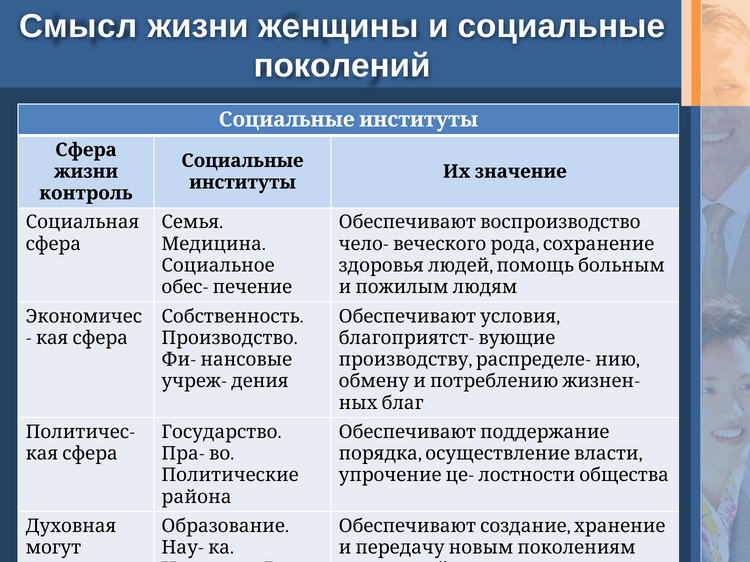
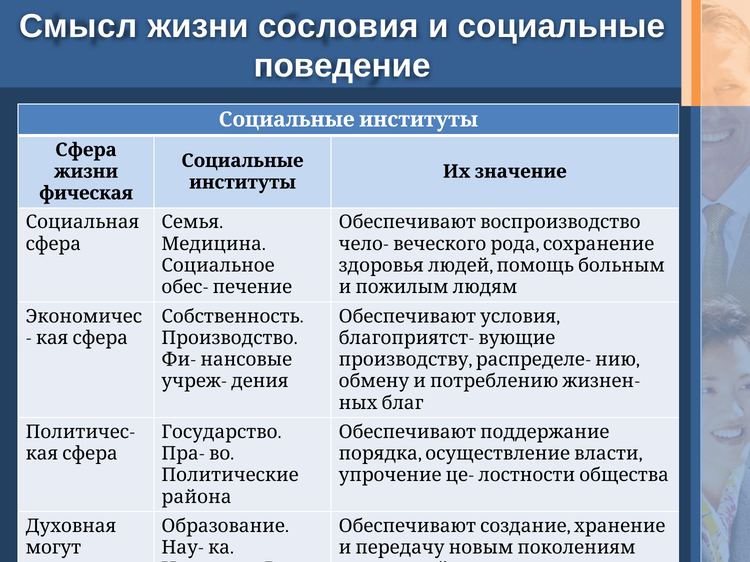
женщины: женщины -> сословия (338, 26)
поколений: поколений -> поведение (342, 66)
контроль: контроль -> фическая (86, 193)
